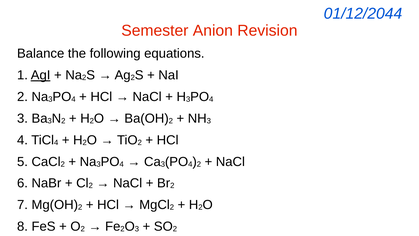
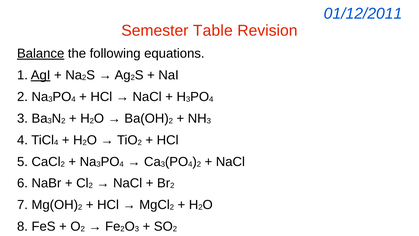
01/12/2044: 01/12/2044 -> 01/12/2011 (363, 14)
Anion: Anion -> Table (213, 30)
Balance underline: none -> present (41, 53)
